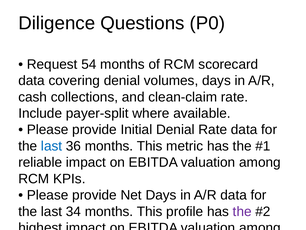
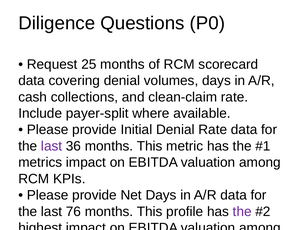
54: 54 -> 25 (89, 64)
last colour: blue -> purple (52, 146)
reliable: reliable -> metrics (40, 162)
34: 34 -> 76 (73, 211)
